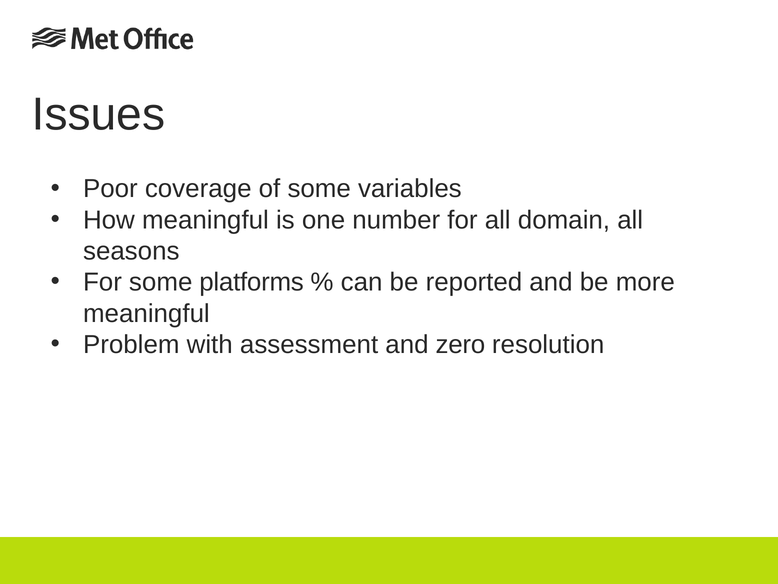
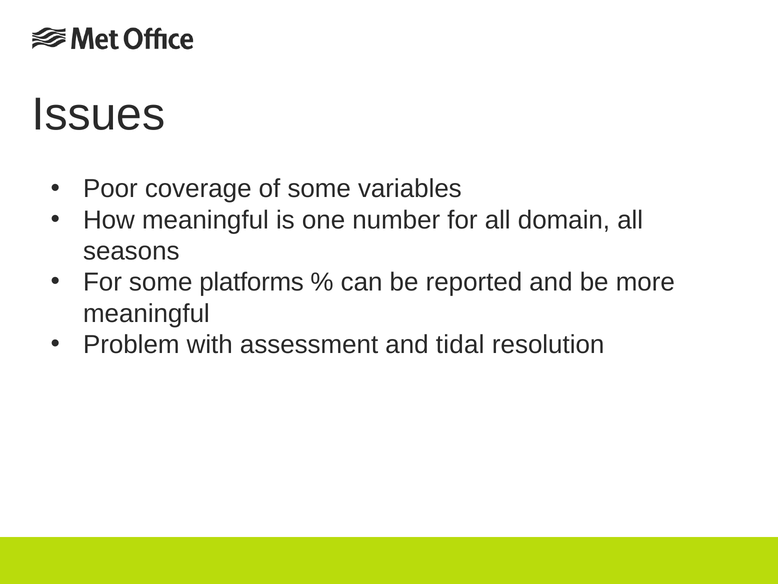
zero: zero -> tidal (460, 344)
